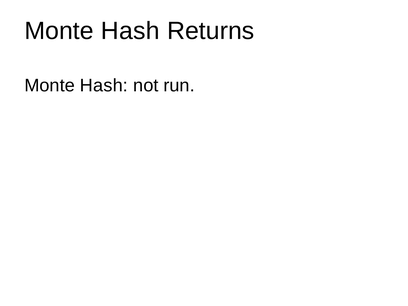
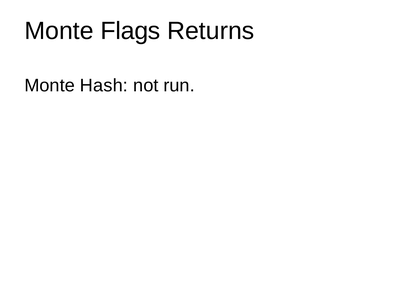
Hash: Hash -> Flags (130, 31)
